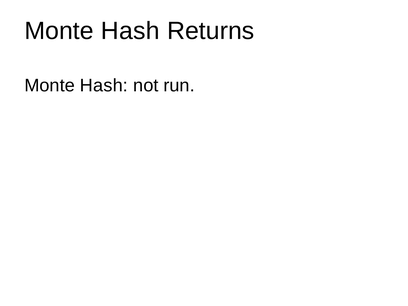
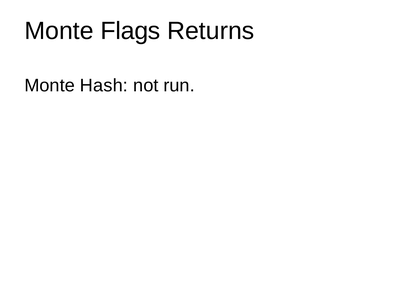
Hash: Hash -> Flags (130, 31)
